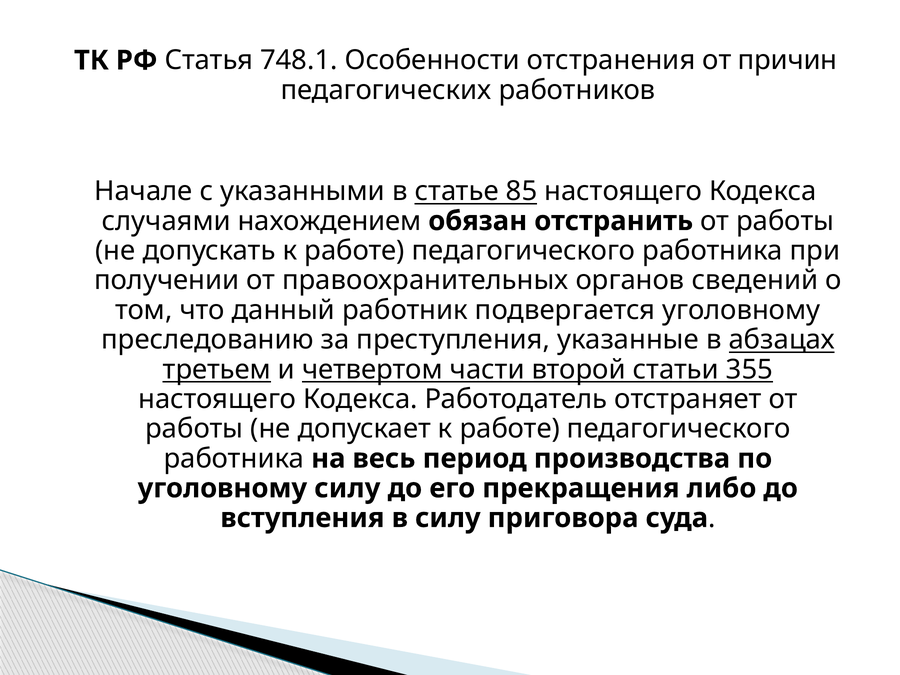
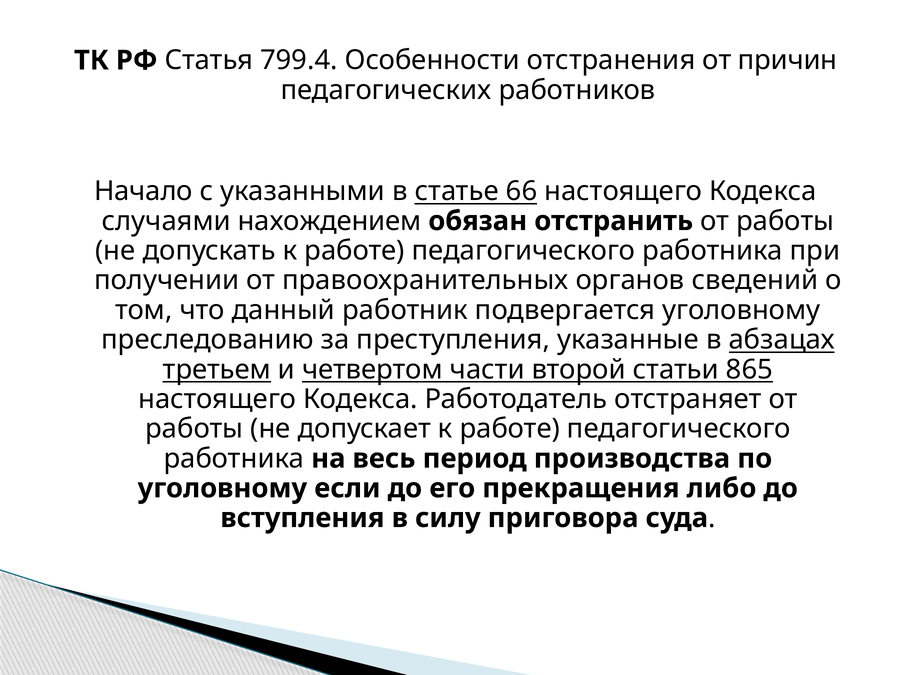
748.1: 748.1 -> 799.4 (299, 60)
Начале: Начале -> Начало (143, 191)
85: 85 -> 66 (522, 191)
355: 355 -> 865 (749, 369)
уголовному силу: силу -> если (347, 488)
